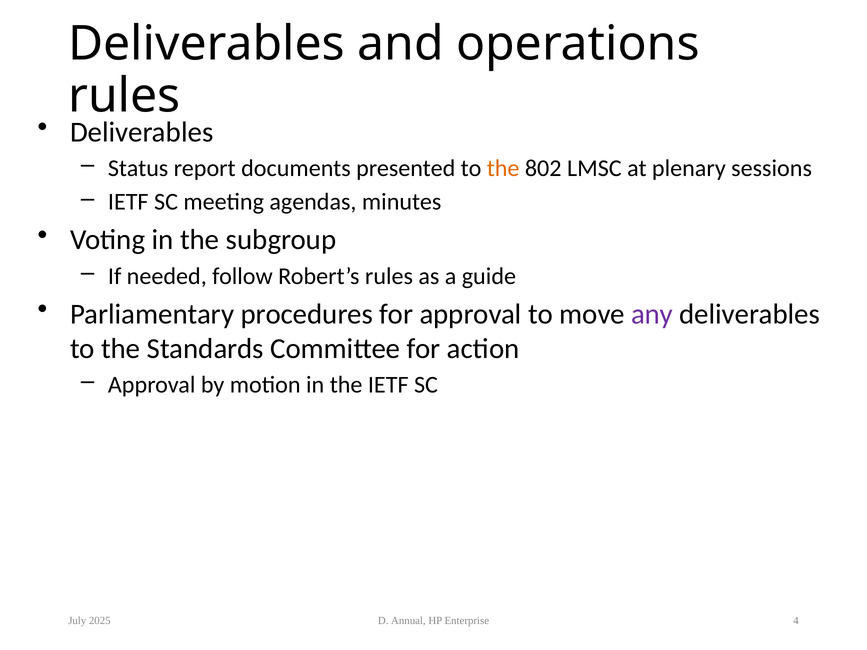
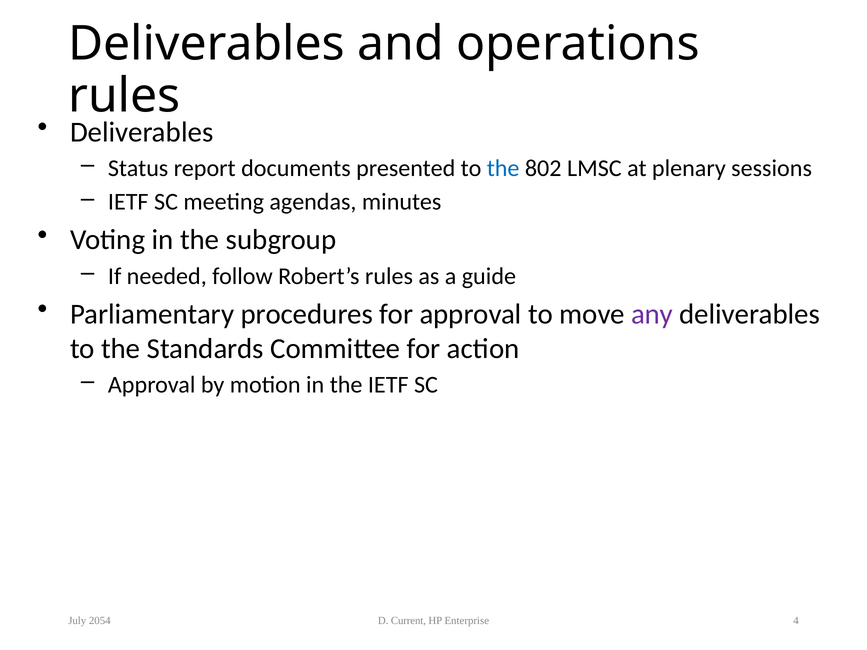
the colour: orange -> blue (503, 168)
2025: 2025 -> 2054 (100, 621)
Annual: Annual -> Current (408, 621)
